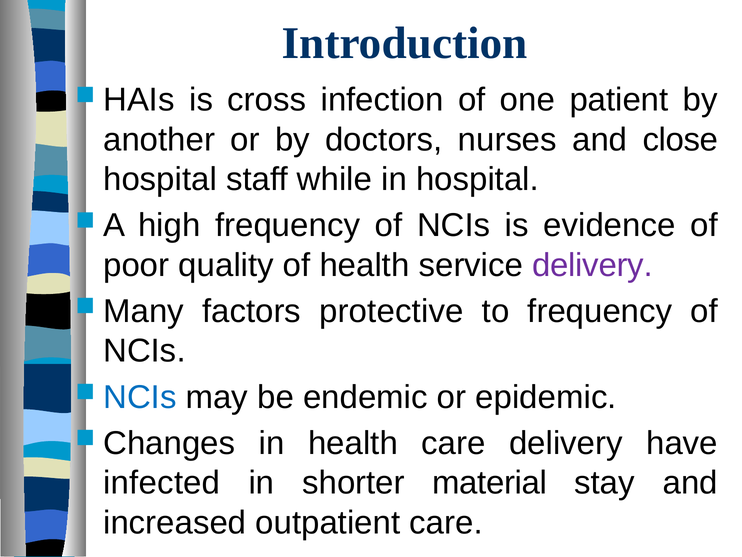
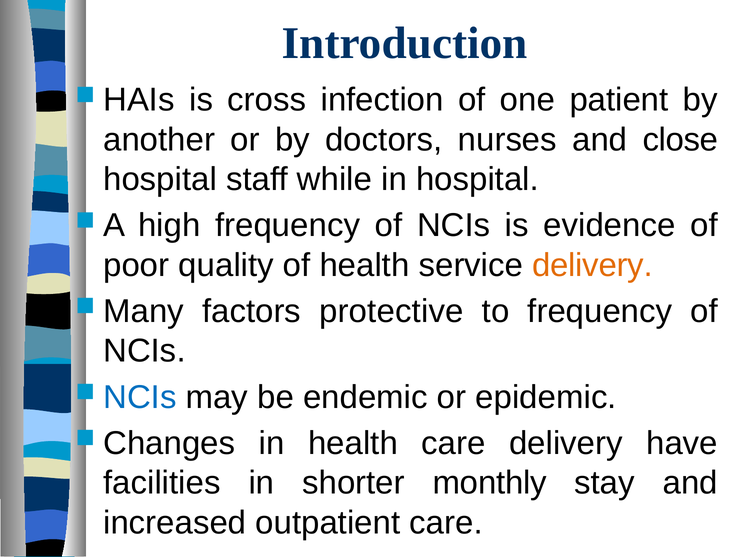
delivery colour: purple -> orange (593, 265)
infected: infected -> facilities (162, 483)
material: material -> monthly (490, 483)
